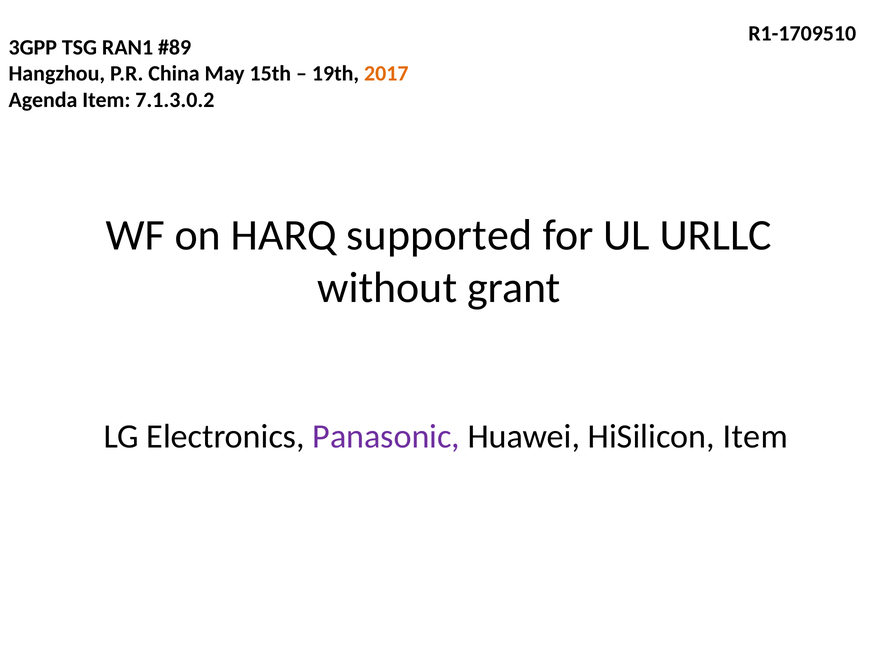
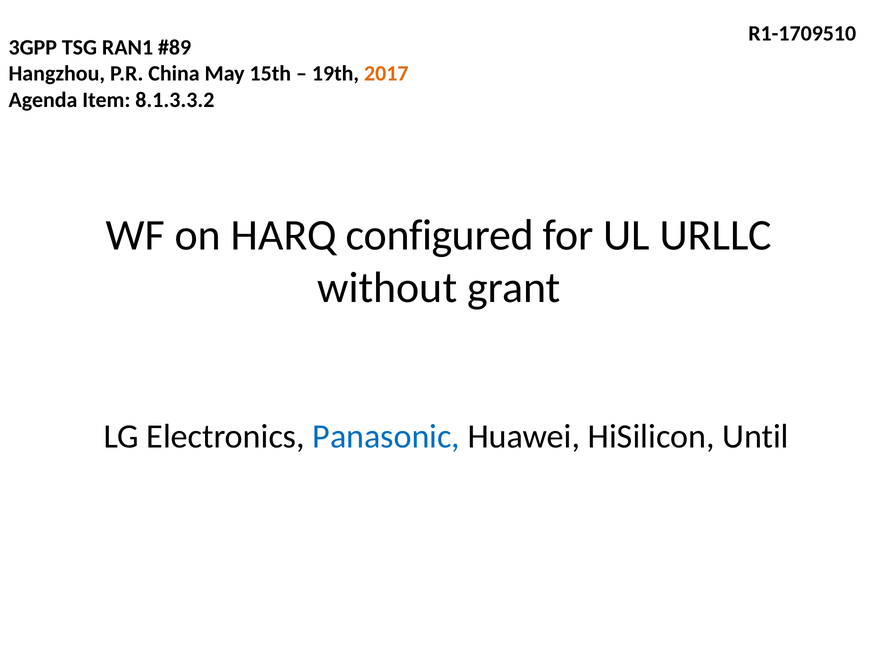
7.1.3.0.2: 7.1.3.0.2 -> 8.1.3.3.2 (175, 100)
supported: supported -> configured (440, 235)
Panasonic colour: purple -> blue (386, 437)
HiSilicon Item: Item -> Until (756, 437)
